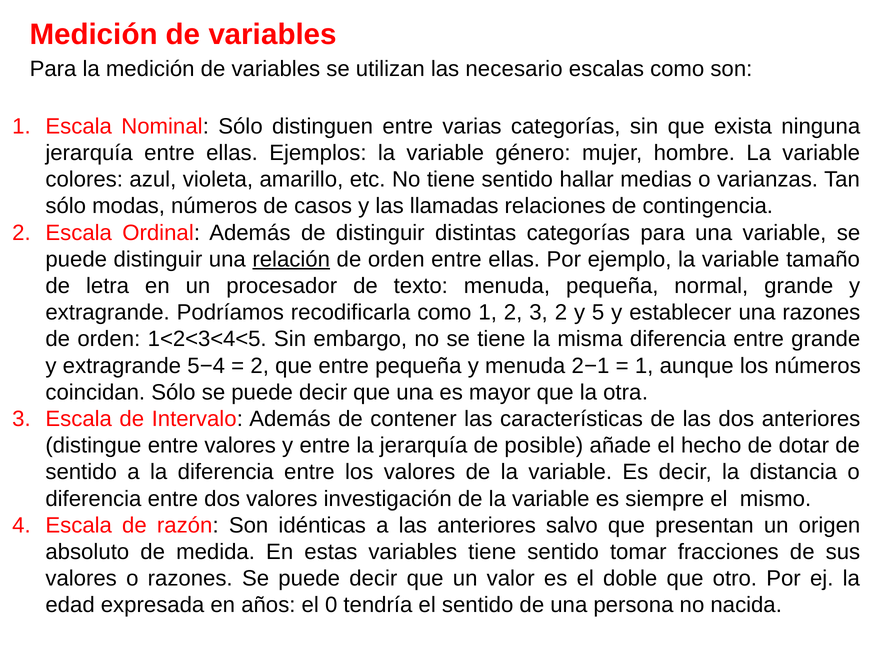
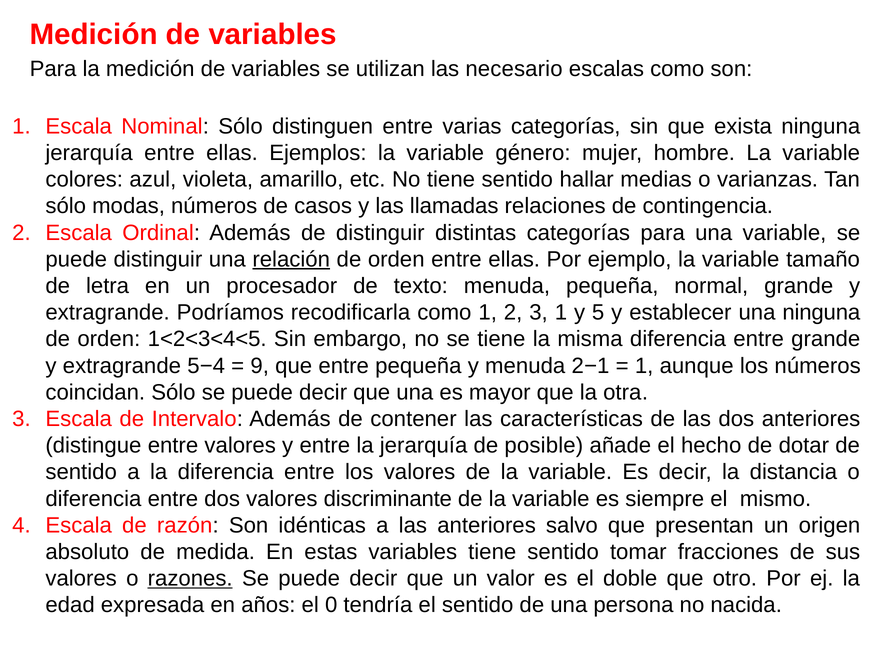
3 2: 2 -> 1 (561, 313)
una razones: razones -> ninguna (821, 313)
2: 2 -> 9 (260, 366)
investigación: investigación -> discriminante (388, 499)
razones underline: none -> present (190, 579)
